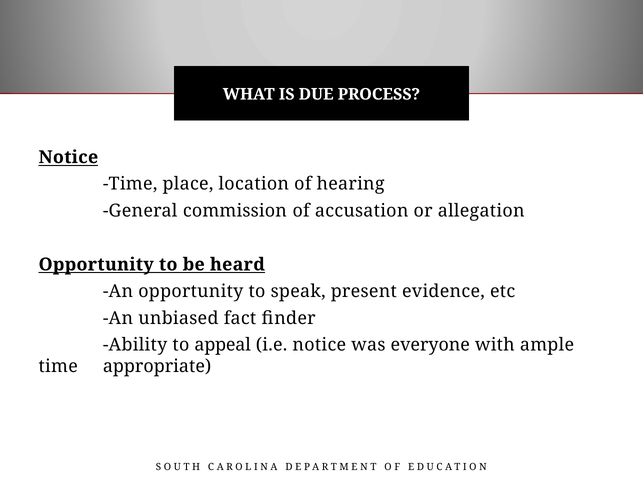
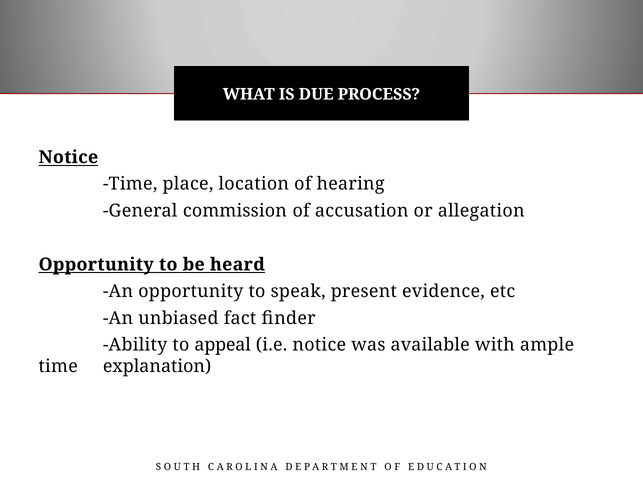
everyone: everyone -> available (430, 345)
appropriate: appropriate -> explanation (157, 367)
